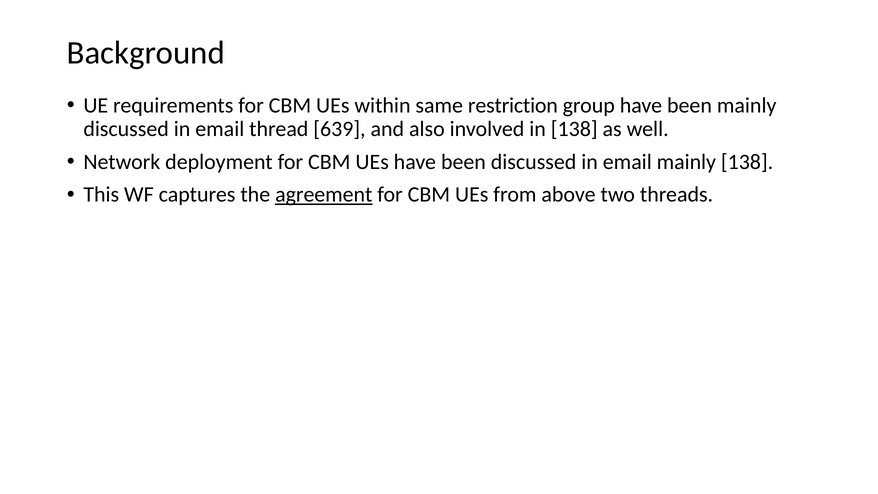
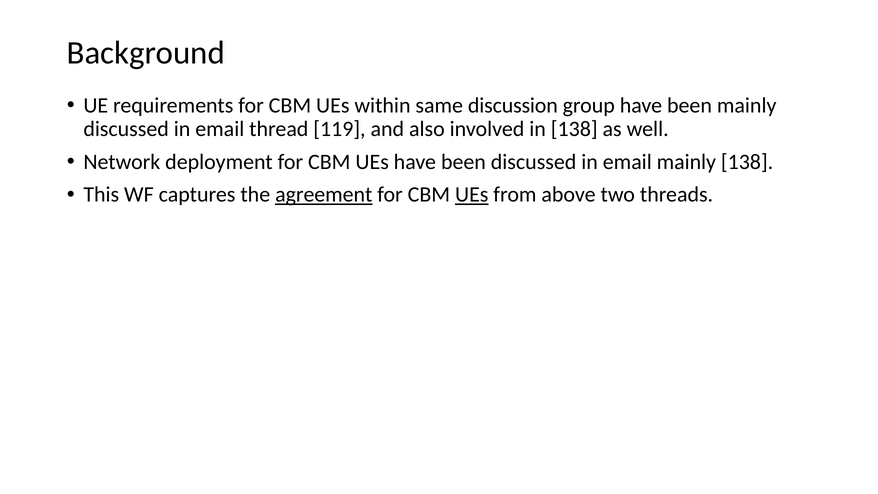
restriction: restriction -> discussion (513, 105)
639: 639 -> 119 (339, 129)
UEs underline: none -> present (472, 195)
